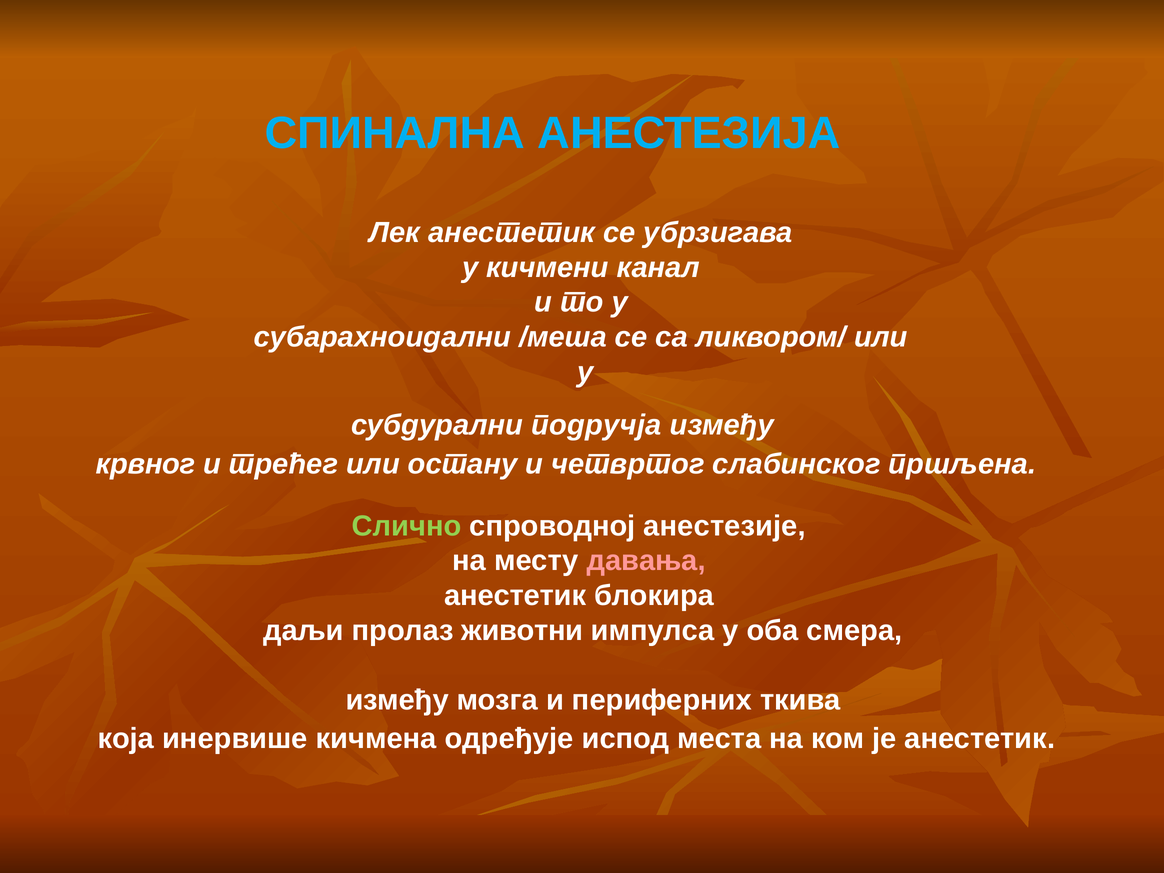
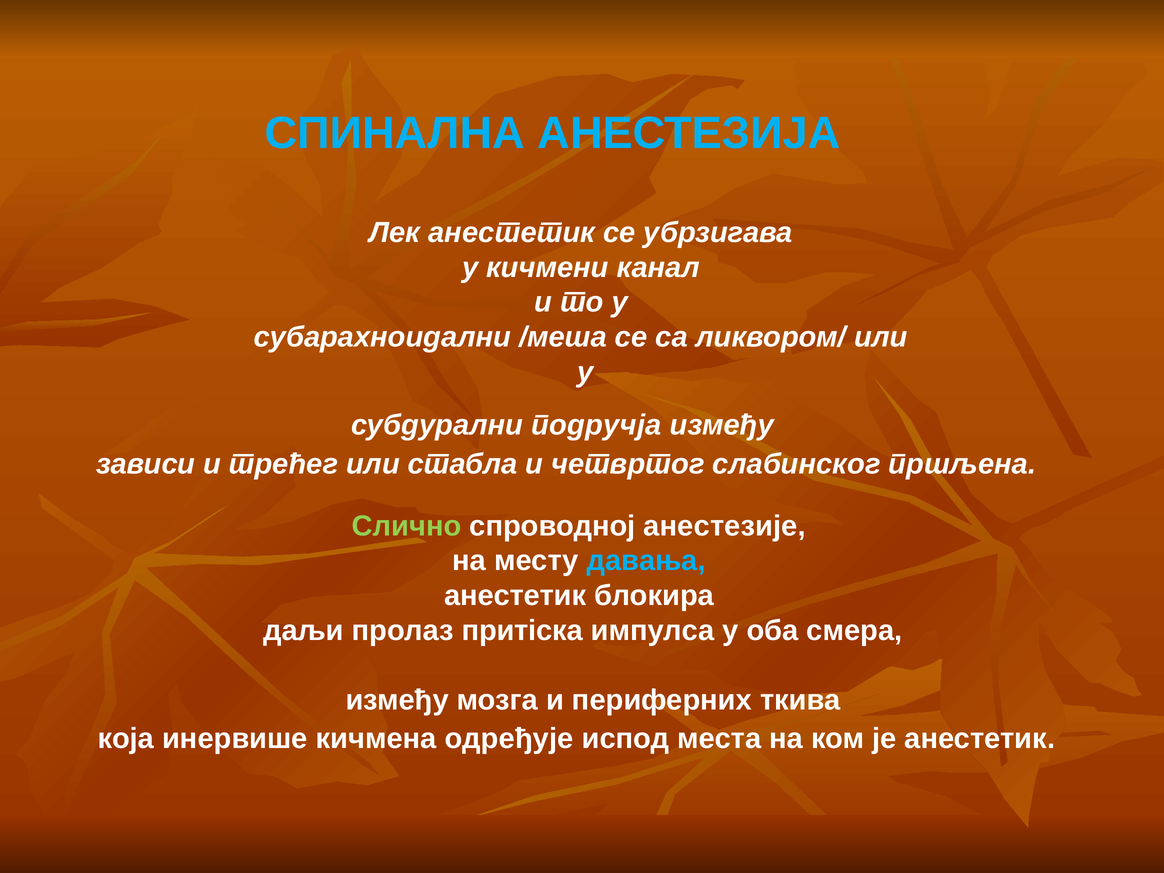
крвног: крвног -> зависи (146, 464)
остану: остану -> стабла (463, 464)
давања colour: pink -> light blue (646, 561)
животни: животни -> притiска (522, 631)
